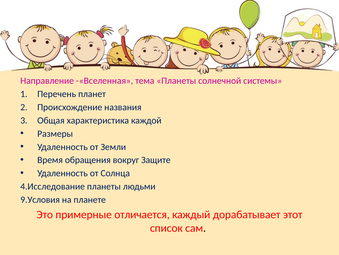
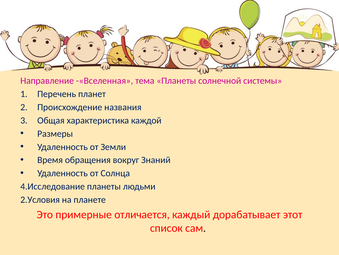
Защите: Защите -> Знаний (156, 160)
9.Условия: 9.Условия -> 2.Условия (40, 199)
